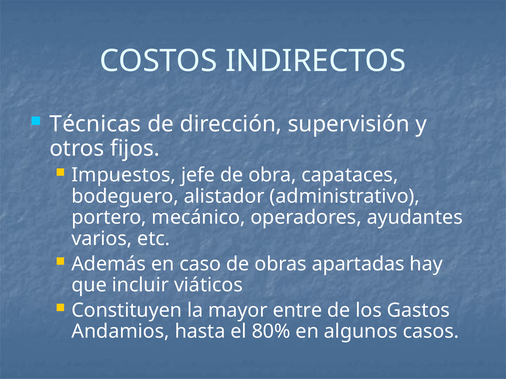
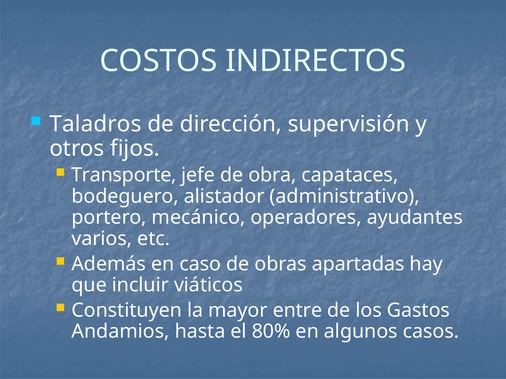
Técnicas: Técnicas -> Taladros (95, 124)
Impuestos: Impuestos -> Transporte (124, 175)
